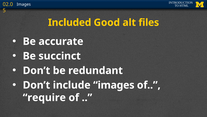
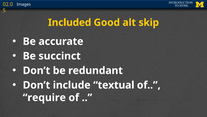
files: files -> skip (149, 22)
include images: images -> textual (114, 85)
